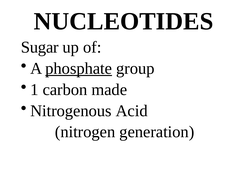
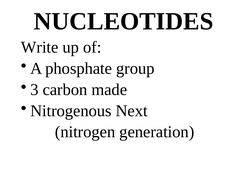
Sugar: Sugar -> Write (40, 47)
phosphate underline: present -> none (79, 68)
1: 1 -> 3 (34, 89)
Acid: Acid -> Next (132, 110)
